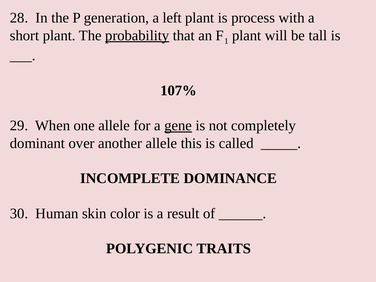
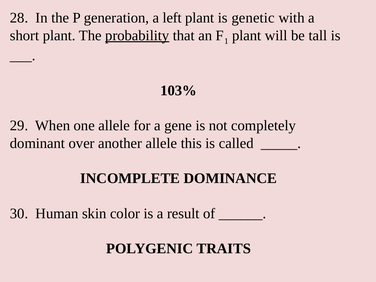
process: process -> genetic (253, 18)
107%: 107% -> 103% (179, 91)
gene underline: present -> none (178, 126)
